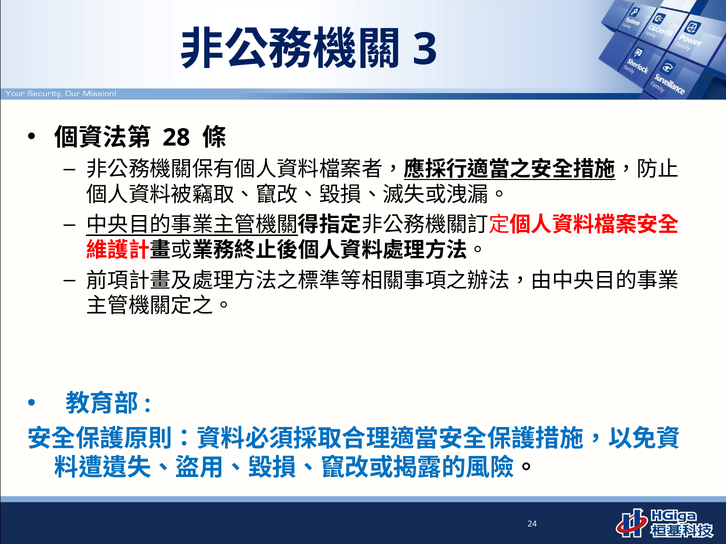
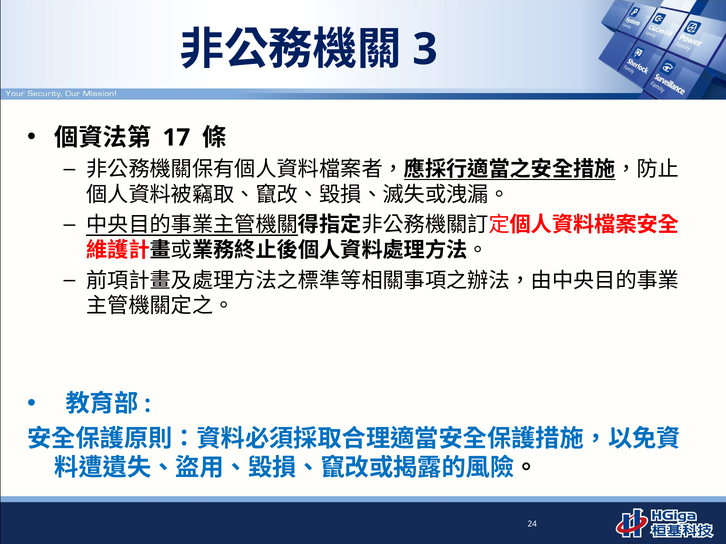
28: 28 -> 17 (176, 138)
